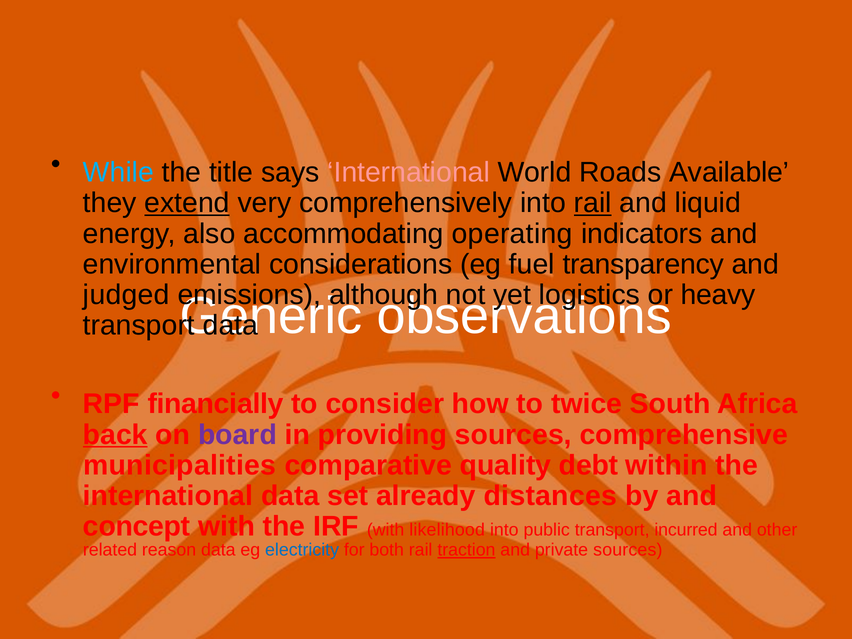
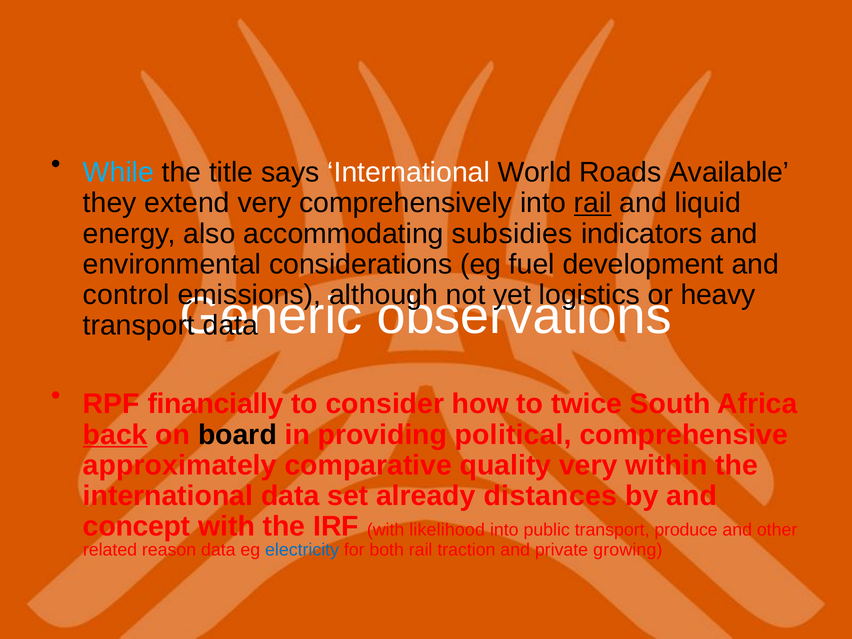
International colour: pink -> white (409, 172)
extend underline: present -> none (187, 203)
operating: operating -> subsidies (512, 234)
transparency: transparency -> development (643, 264)
judged: judged -> control (126, 295)
board colour: purple -> black (237, 435)
providing sources: sources -> political (513, 435)
municipalities: municipalities -> approximately (180, 465)
quality debt: debt -> very (588, 465)
incurred: incurred -> produce (686, 530)
traction underline: present -> none (466, 550)
private sources: sources -> growing (628, 550)
